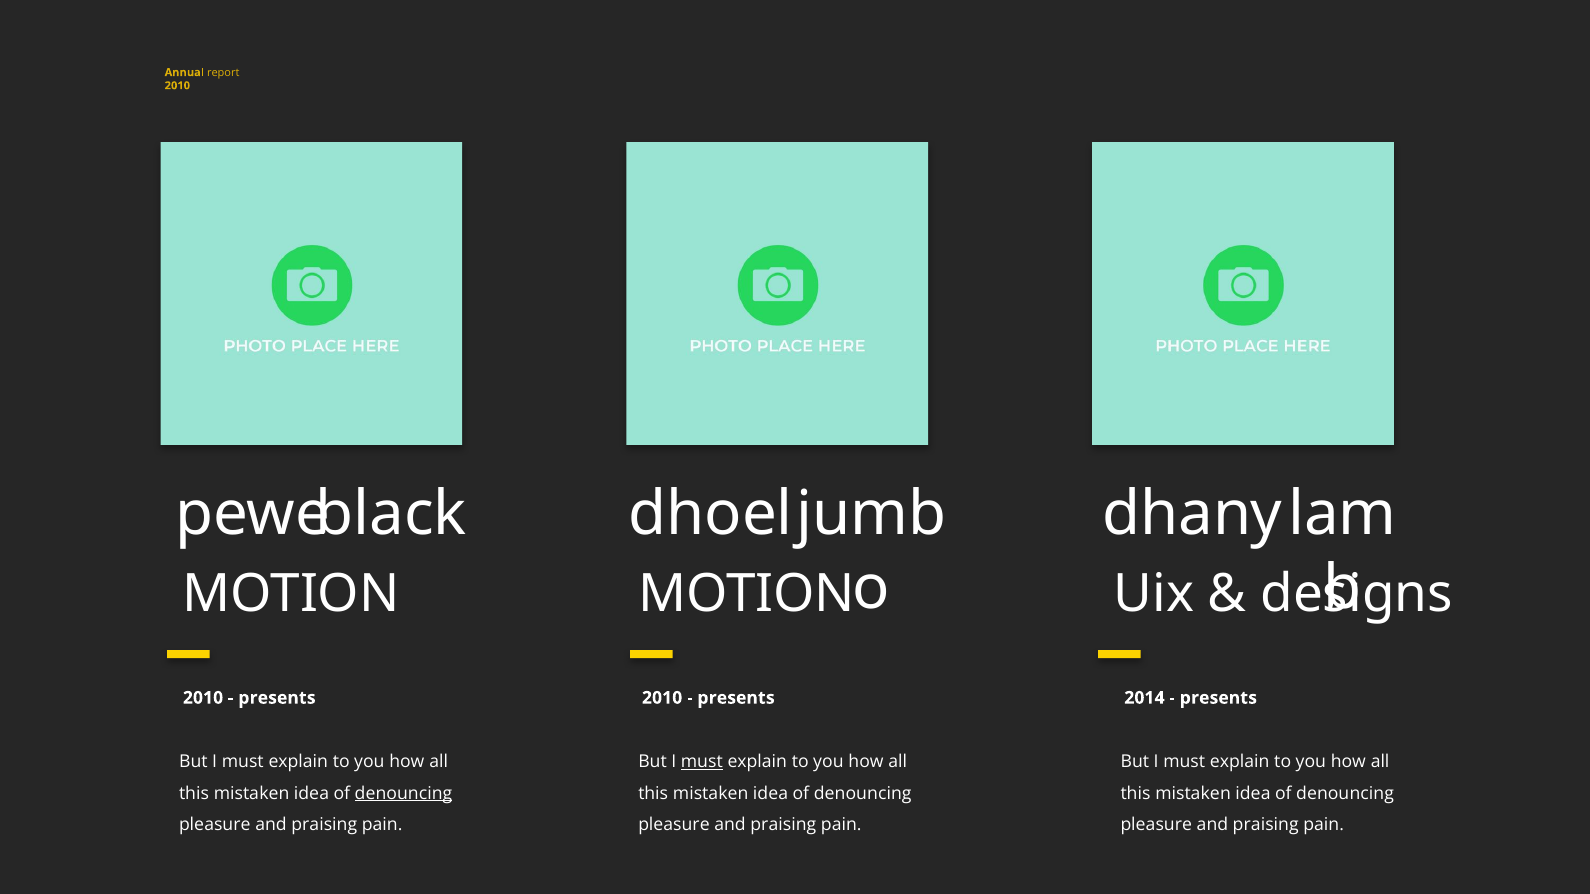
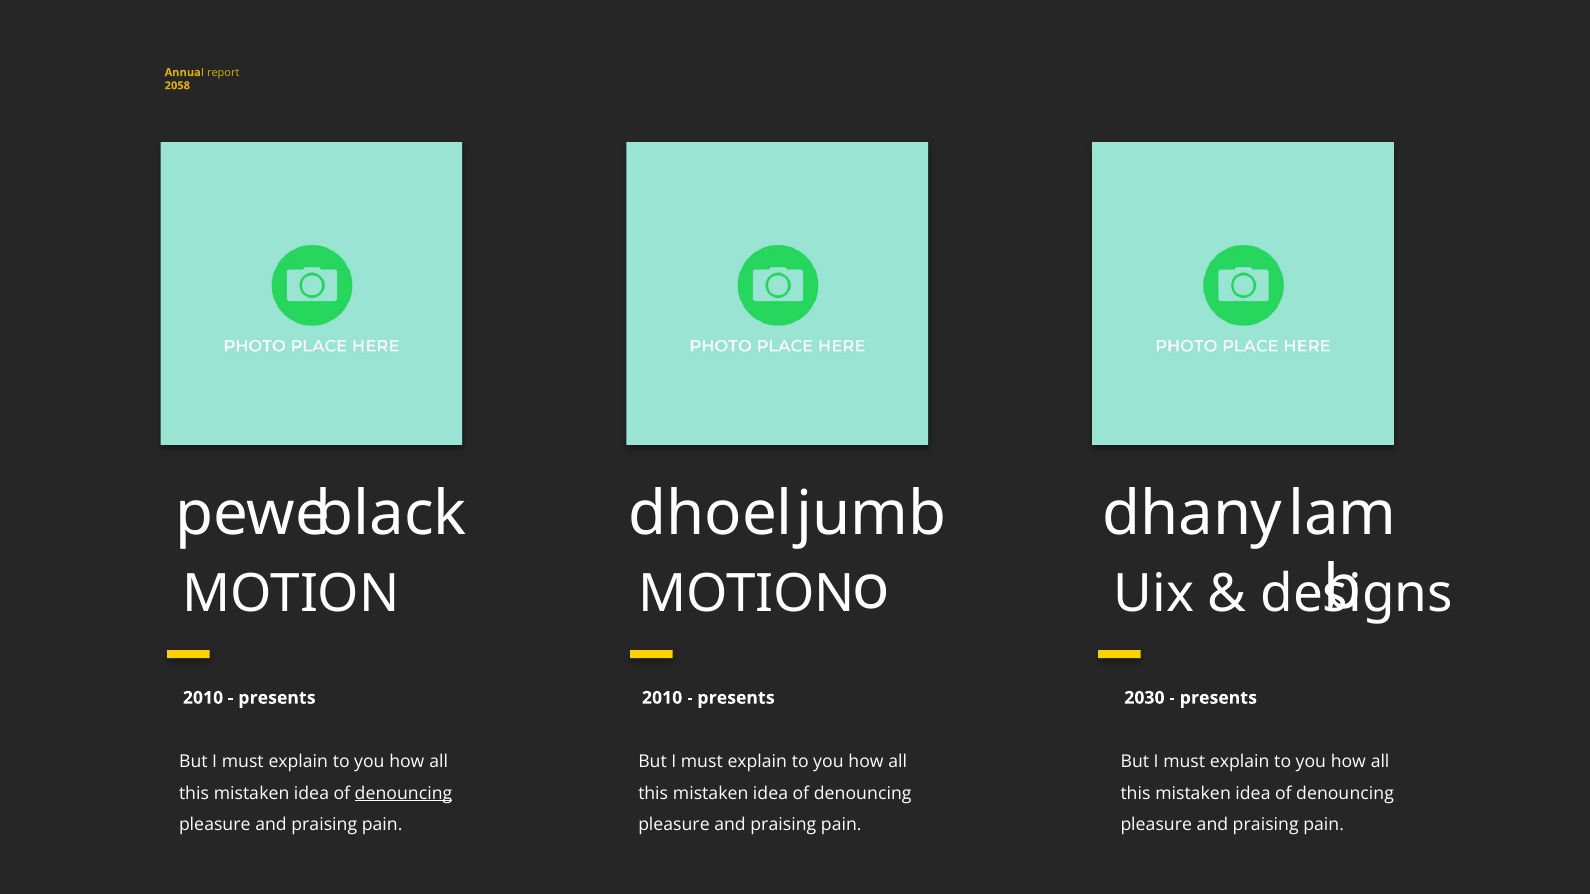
2010: 2010 -> 2058 (177, 86)
2014: 2014 -> 2030 (1144, 698)
must underline: present -> none (702, 762)
